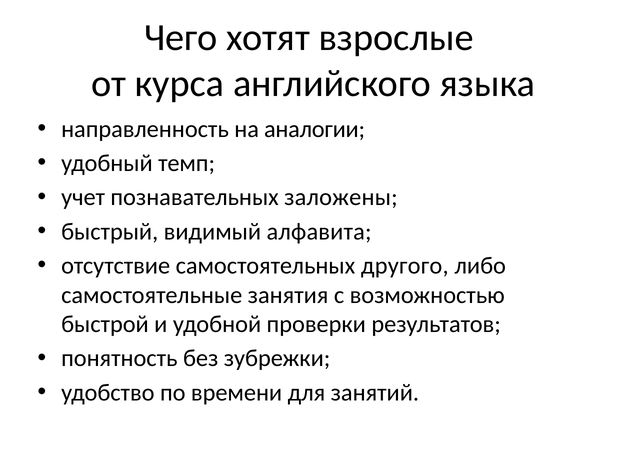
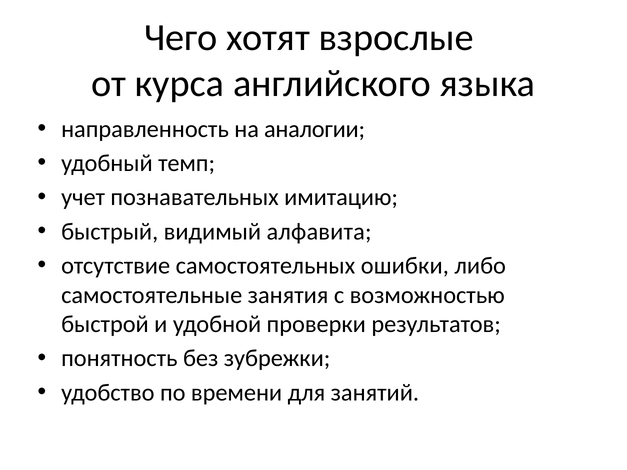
заложены: заложены -> имитацию (341, 198)
другого: другого -> ошибки (405, 266)
